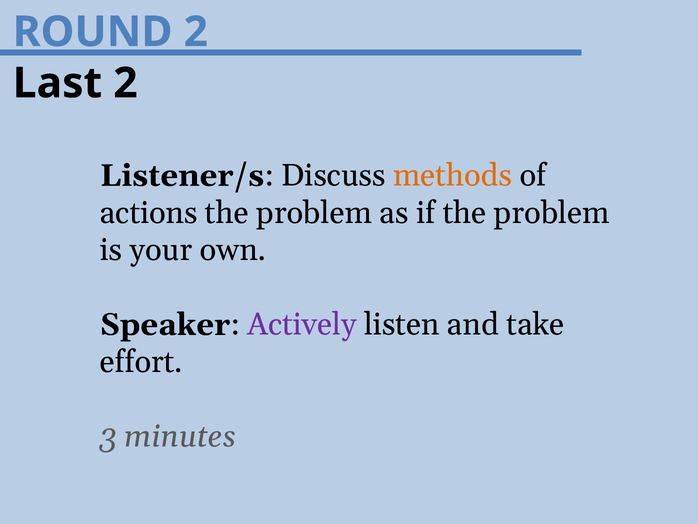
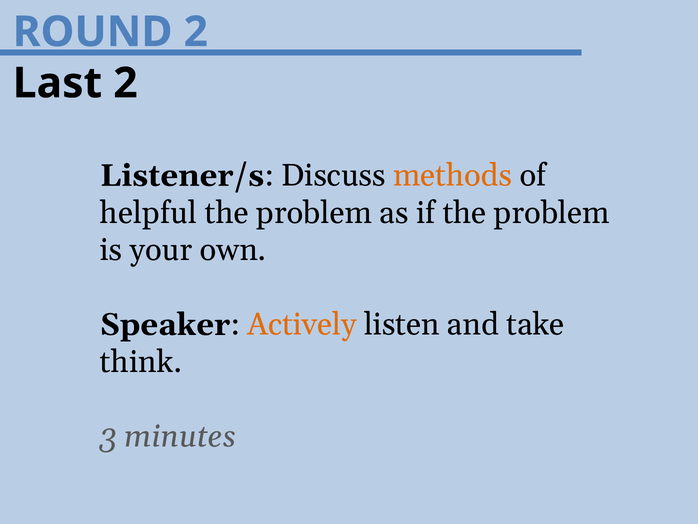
actions: actions -> helpful (149, 213)
Actively colour: purple -> orange (302, 324)
effort: effort -> think (141, 362)
